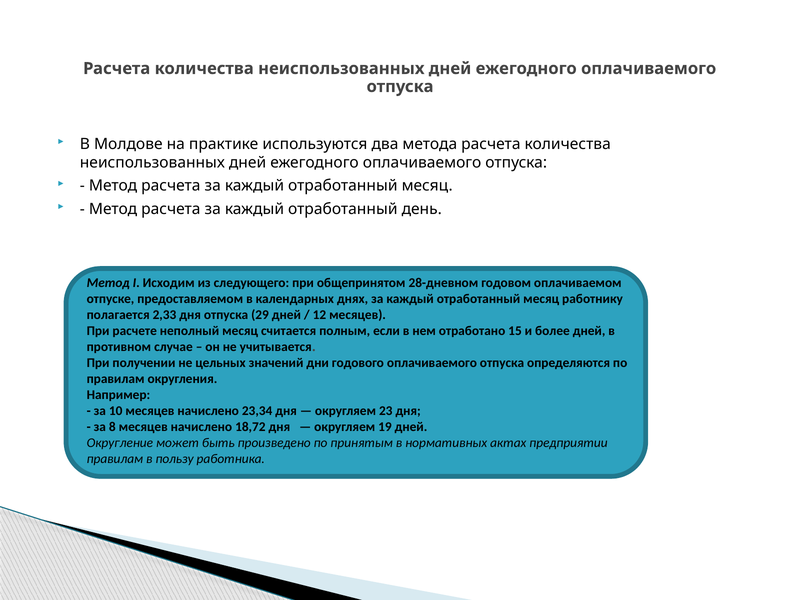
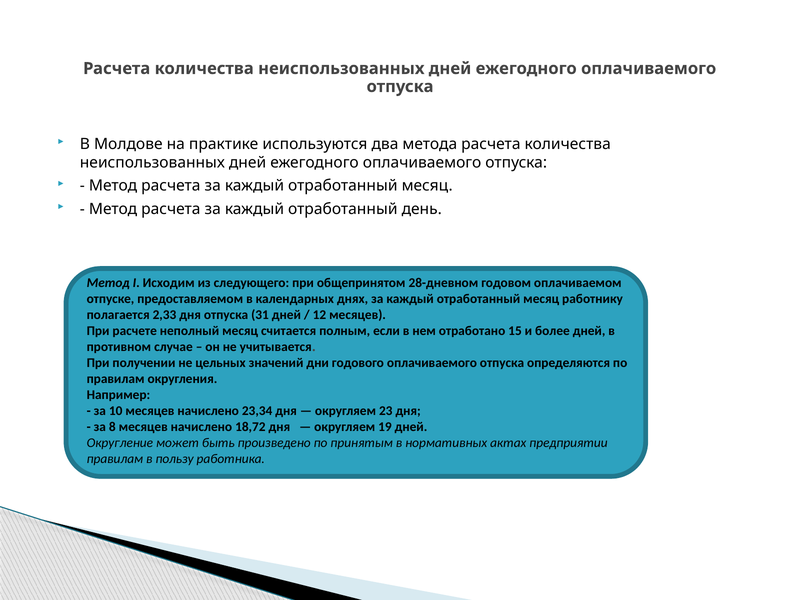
29: 29 -> 31 (260, 315)
